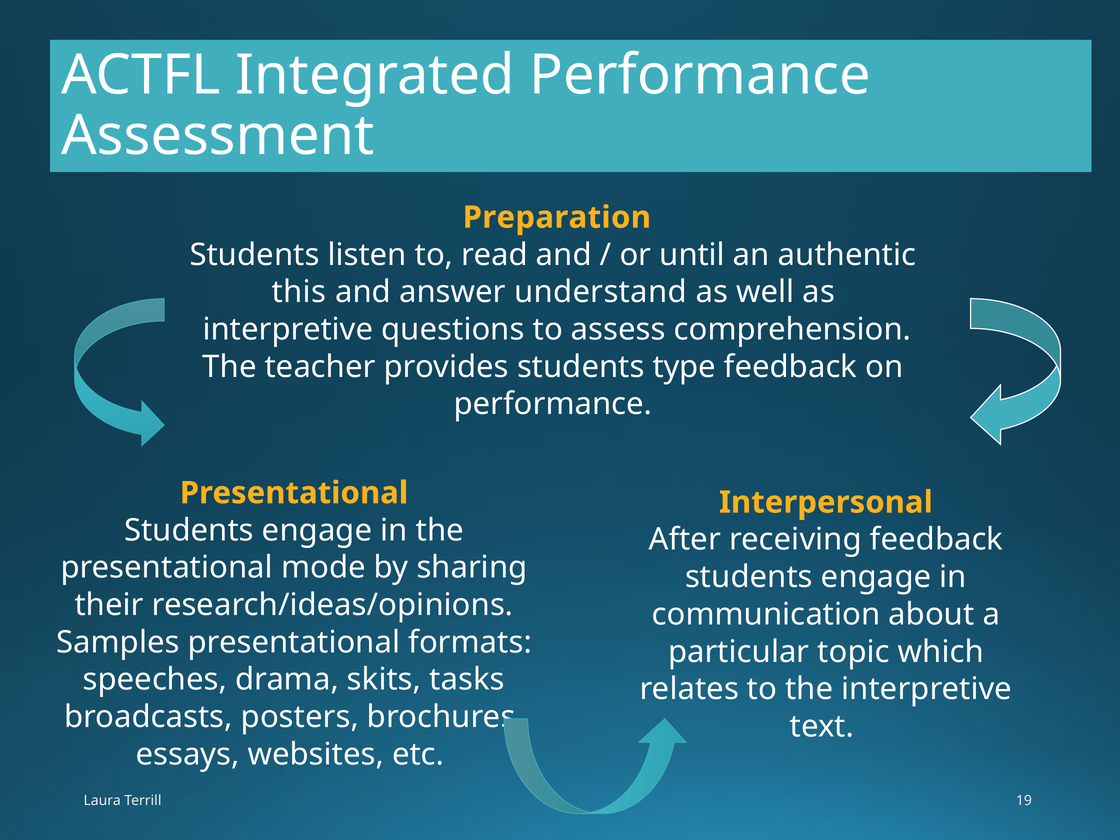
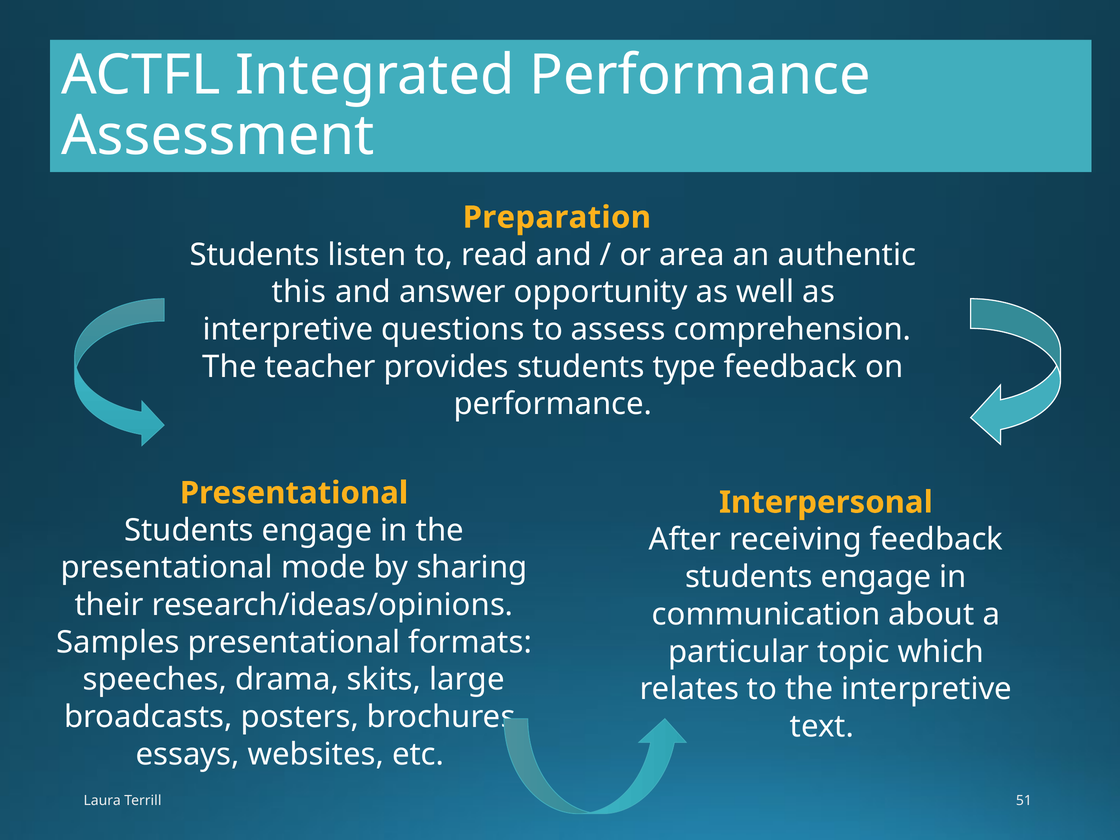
until: until -> area (692, 255)
understand: understand -> opportunity (601, 292)
tasks: tasks -> large (467, 680)
19: 19 -> 51 (1024, 801)
